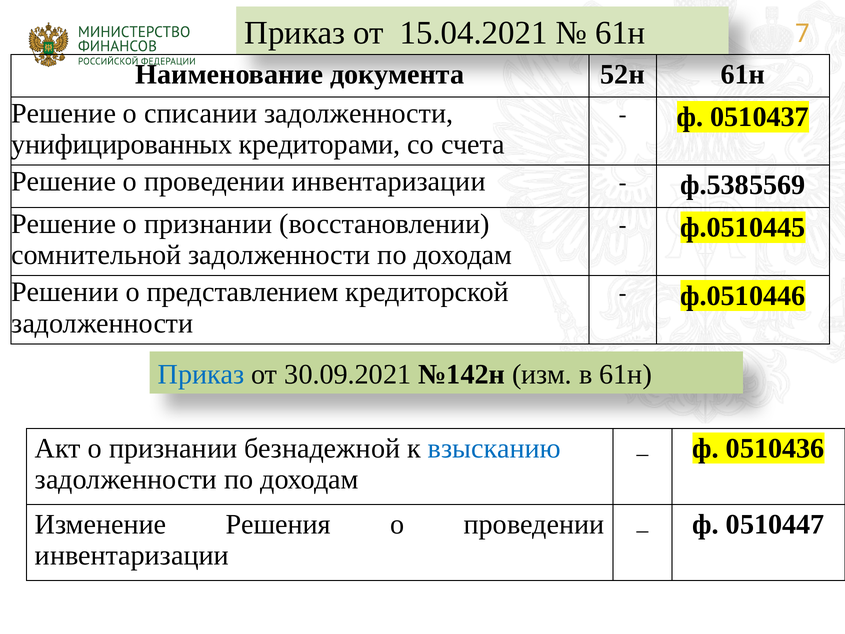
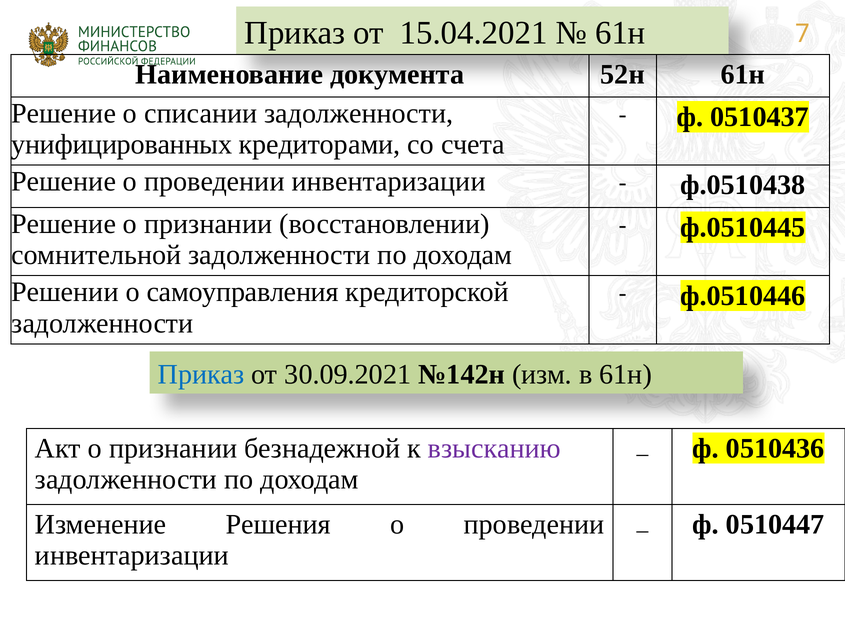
ф.5385569: ф.5385569 -> ф.0510438 (743, 185)
представлением: представлением -> самоуправления (243, 292)
взысканию colour: blue -> purple (494, 448)
